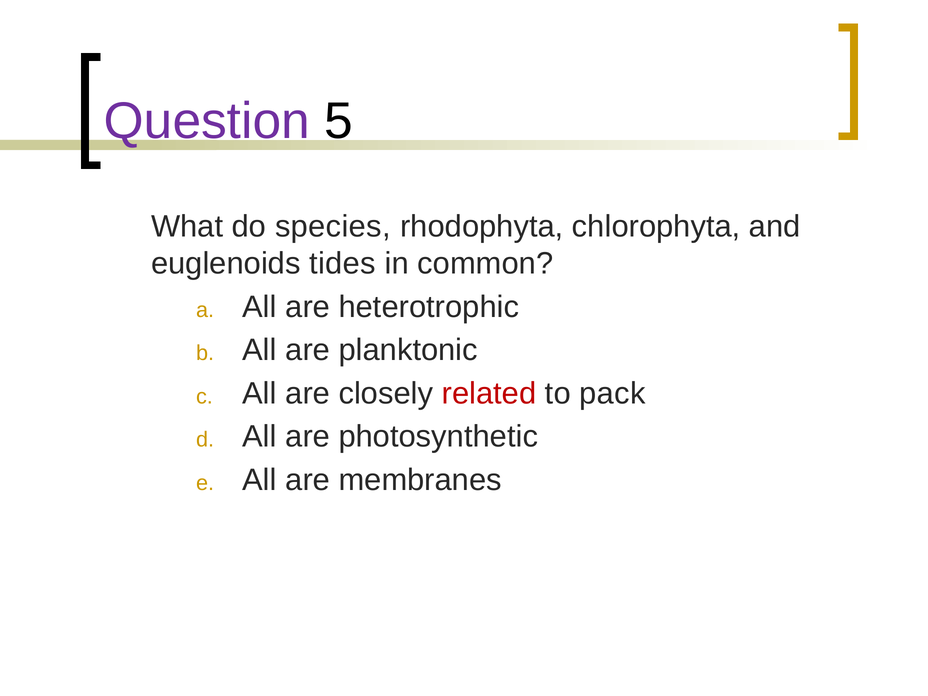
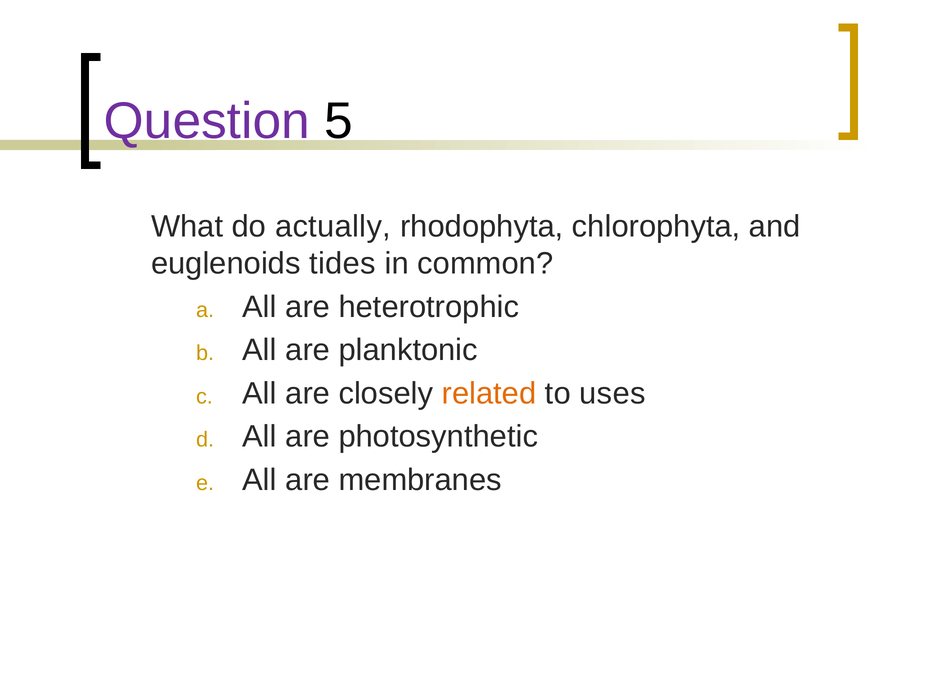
species: species -> actually (333, 226)
related colour: red -> orange (489, 393)
pack: pack -> uses (613, 393)
